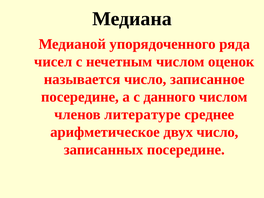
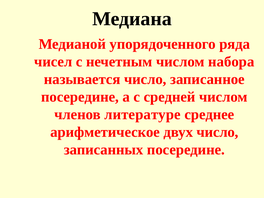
оценок: оценок -> набора (231, 62)
данного: данного -> средней (170, 97)
